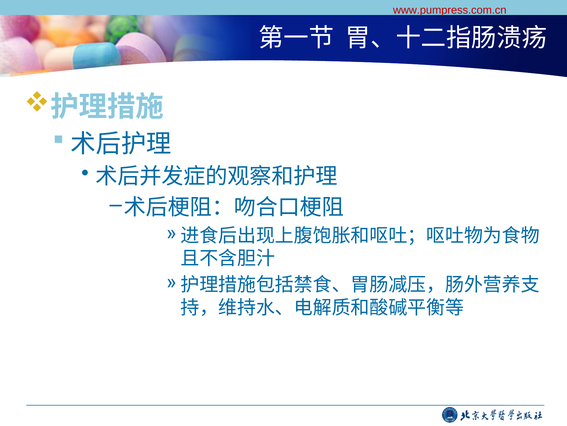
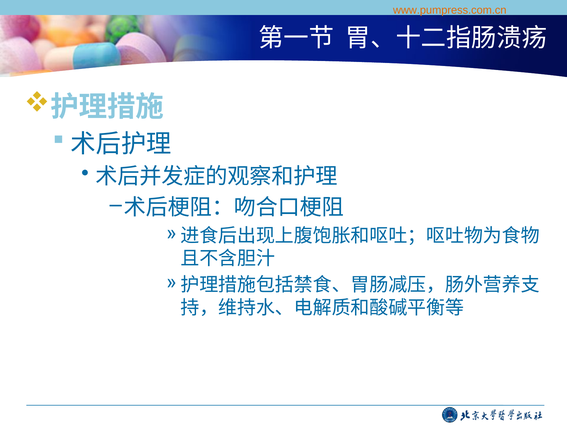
www.pumpress.com.cn colour: red -> orange (450, 10)
